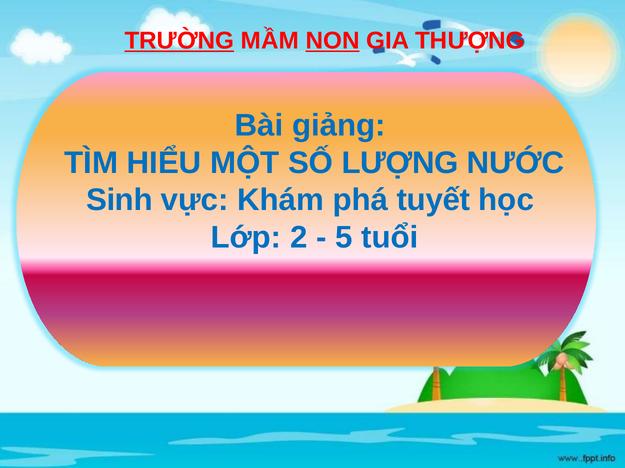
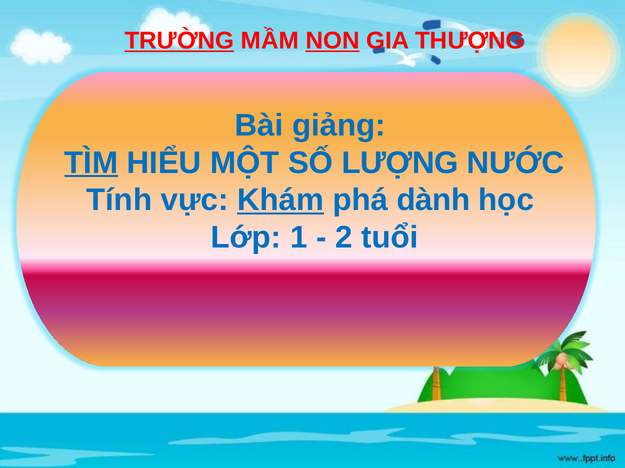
TÌM underline: none -> present (91, 163)
Sinh: Sinh -> Tính (119, 200)
Khám underline: none -> present (281, 200)
tuyết: tuyết -> dành (433, 200)
2: 2 -> 1 (299, 238)
5: 5 -> 2 (344, 238)
